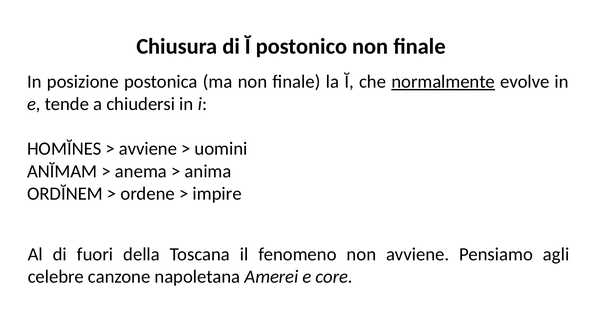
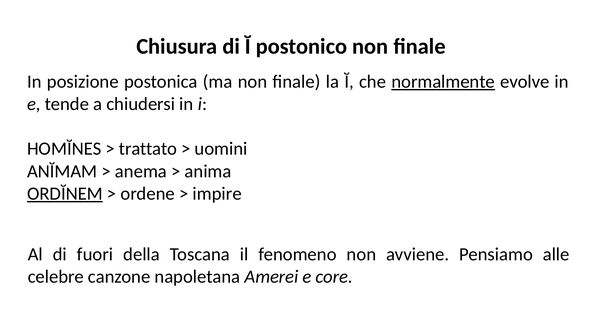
avviene: avviene -> trattato (148, 149)
ORDĬNEM underline: none -> present (65, 194)
agli: agli -> alle (556, 255)
